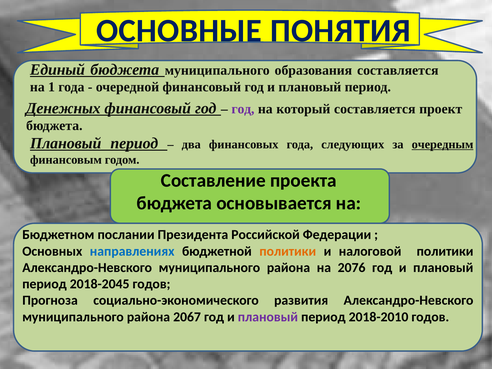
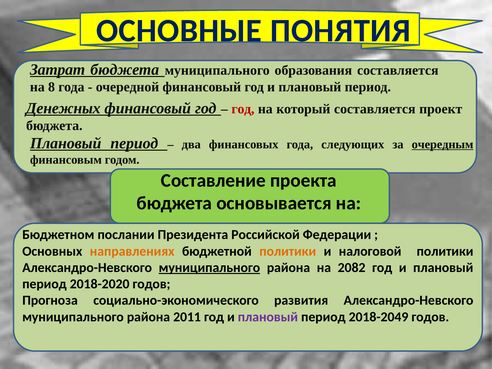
Единый: Единый -> Затрат (58, 70)
1: 1 -> 8 (52, 87)
год colour: purple -> red (243, 109)
направлениях colour: blue -> orange (132, 251)
муниципального underline: none -> present (209, 268)
2076: 2076 -> 2082 (352, 268)
2018-2045: 2018-2045 -> 2018-2020 (100, 284)
2067: 2067 -> 2011 (187, 317)
2018-2010: 2018-2010 -> 2018-2049 (379, 317)
